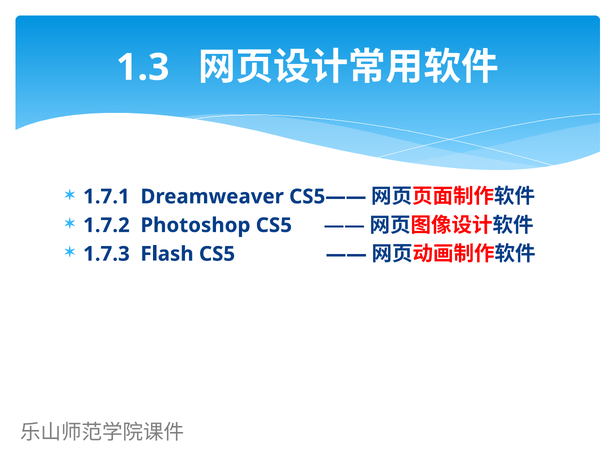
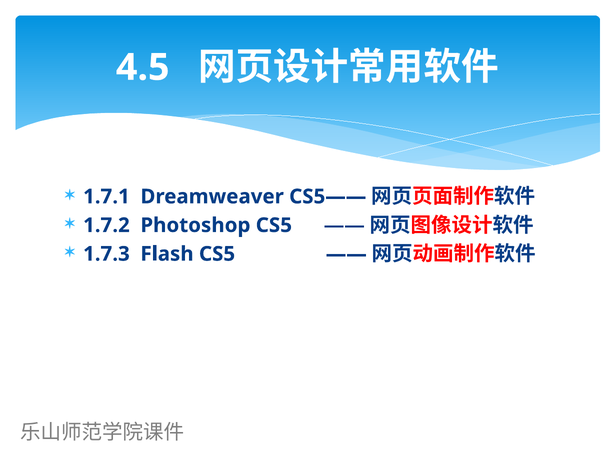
1.3: 1.3 -> 4.5 (143, 67)
